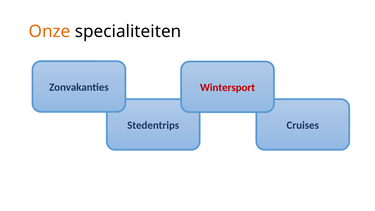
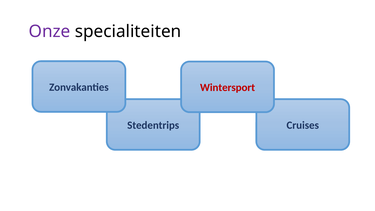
Onze colour: orange -> purple (49, 32)
